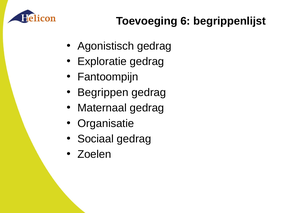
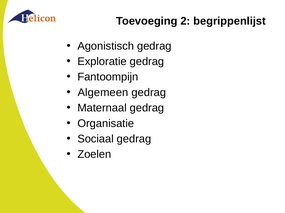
6: 6 -> 2 (185, 21)
Begrippen: Begrippen -> Algemeen (103, 93)
